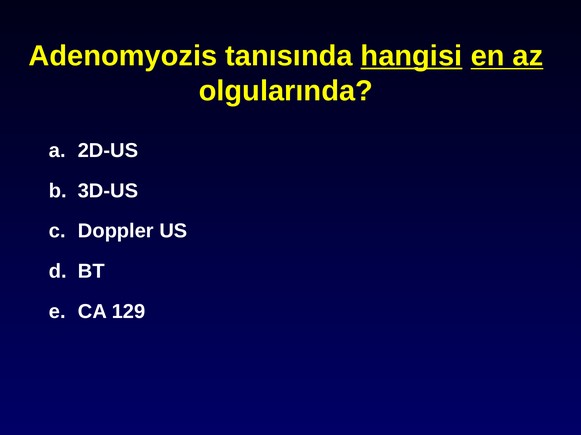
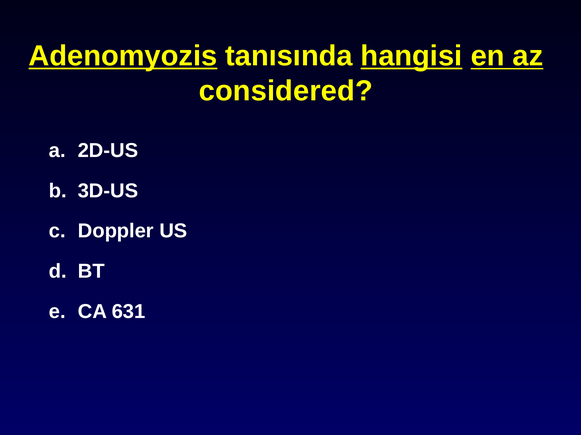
Adenomyozis underline: none -> present (123, 56)
olgularında: olgularında -> considered (286, 91)
129: 129 -> 631 (129, 312)
